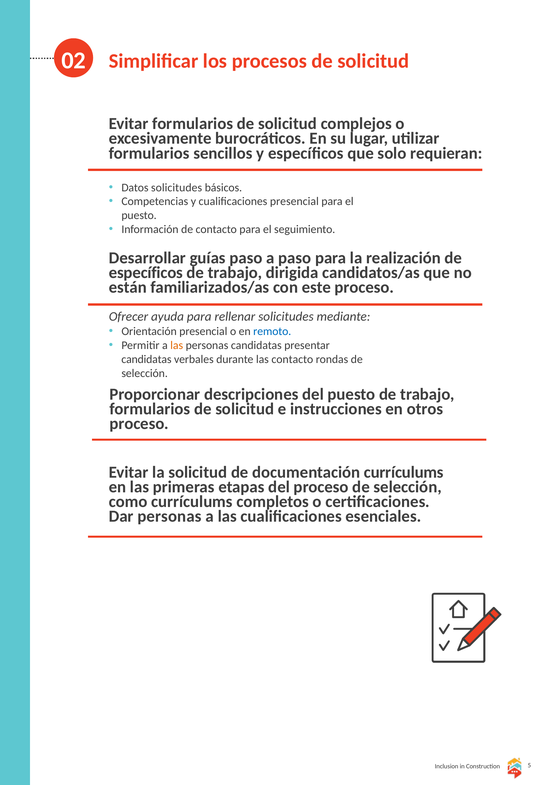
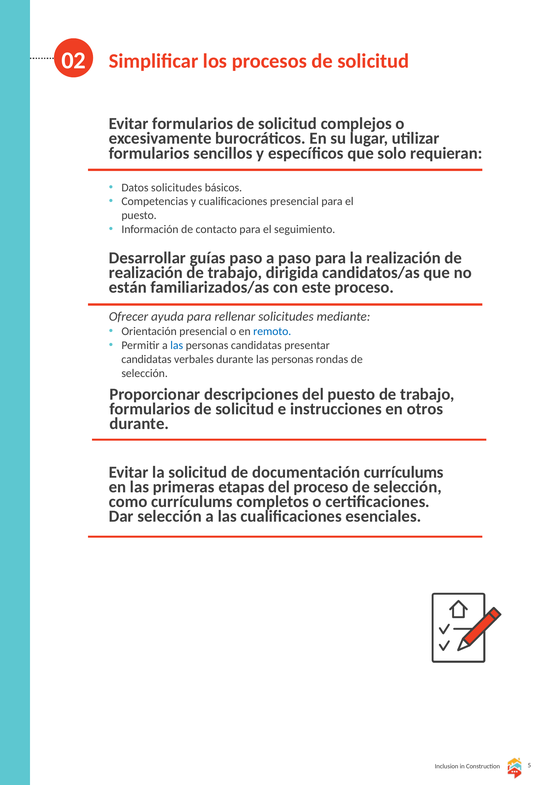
específicos: específicos -> realización (146, 273)
las colour: orange -> blue (177, 345)
durante las contacto: contacto -> personas (292, 359)
proceso: proceso -> durante (139, 424)
Dar personas: personas -> selección (170, 516)
